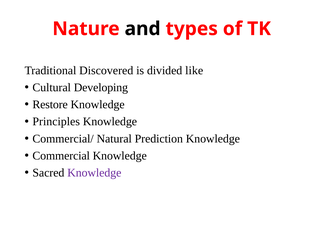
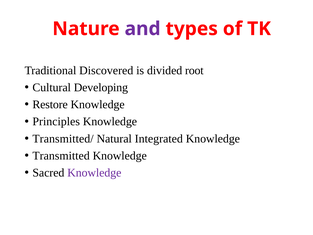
and colour: black -> purple (143, 29)
like: like -> root (194, 70)
Commercial/: Commercial/ -> Transmitted/ (63, 139)
Prediction: Prediction -> Integrated (159, 139)
Commercial: Commercial -> Transmitted (61, 156)
